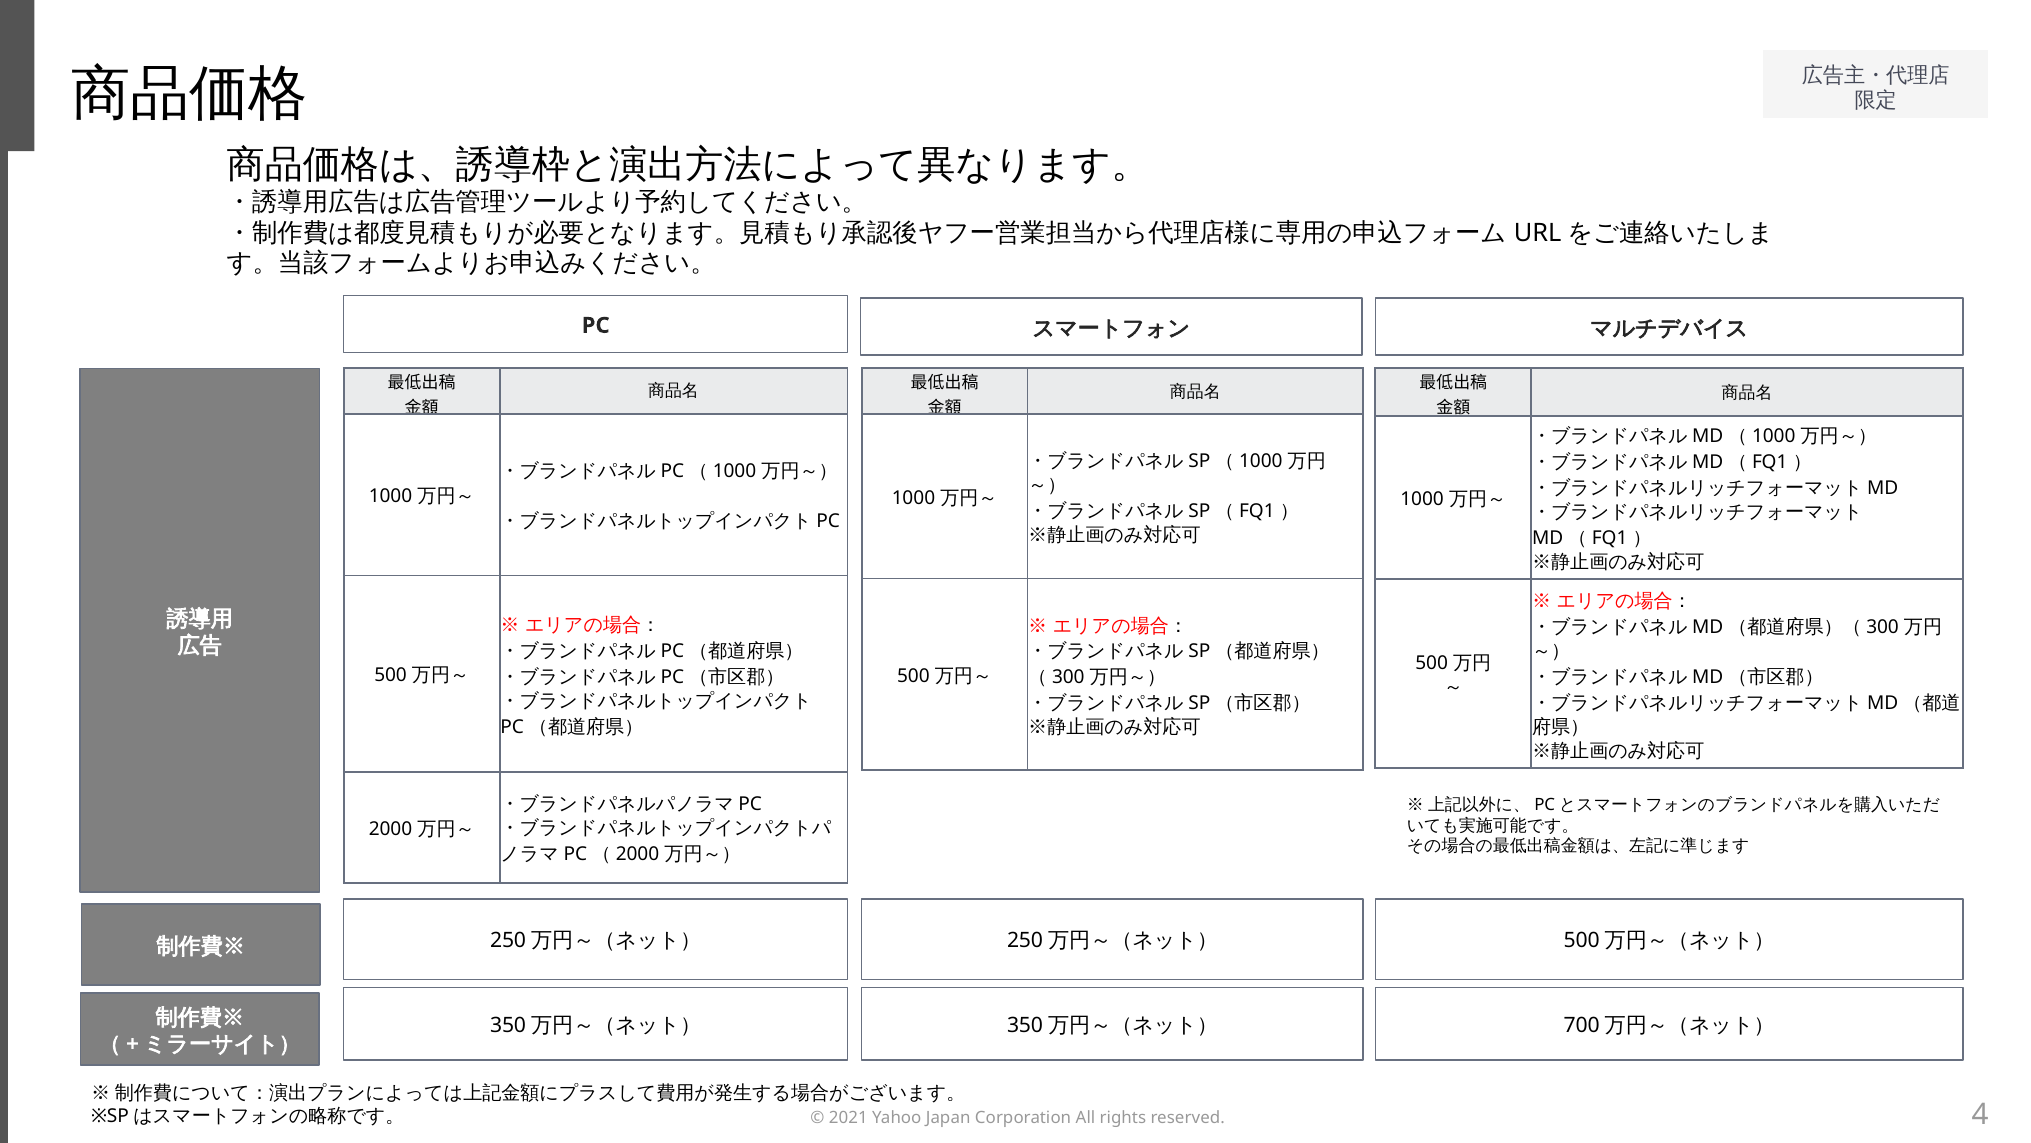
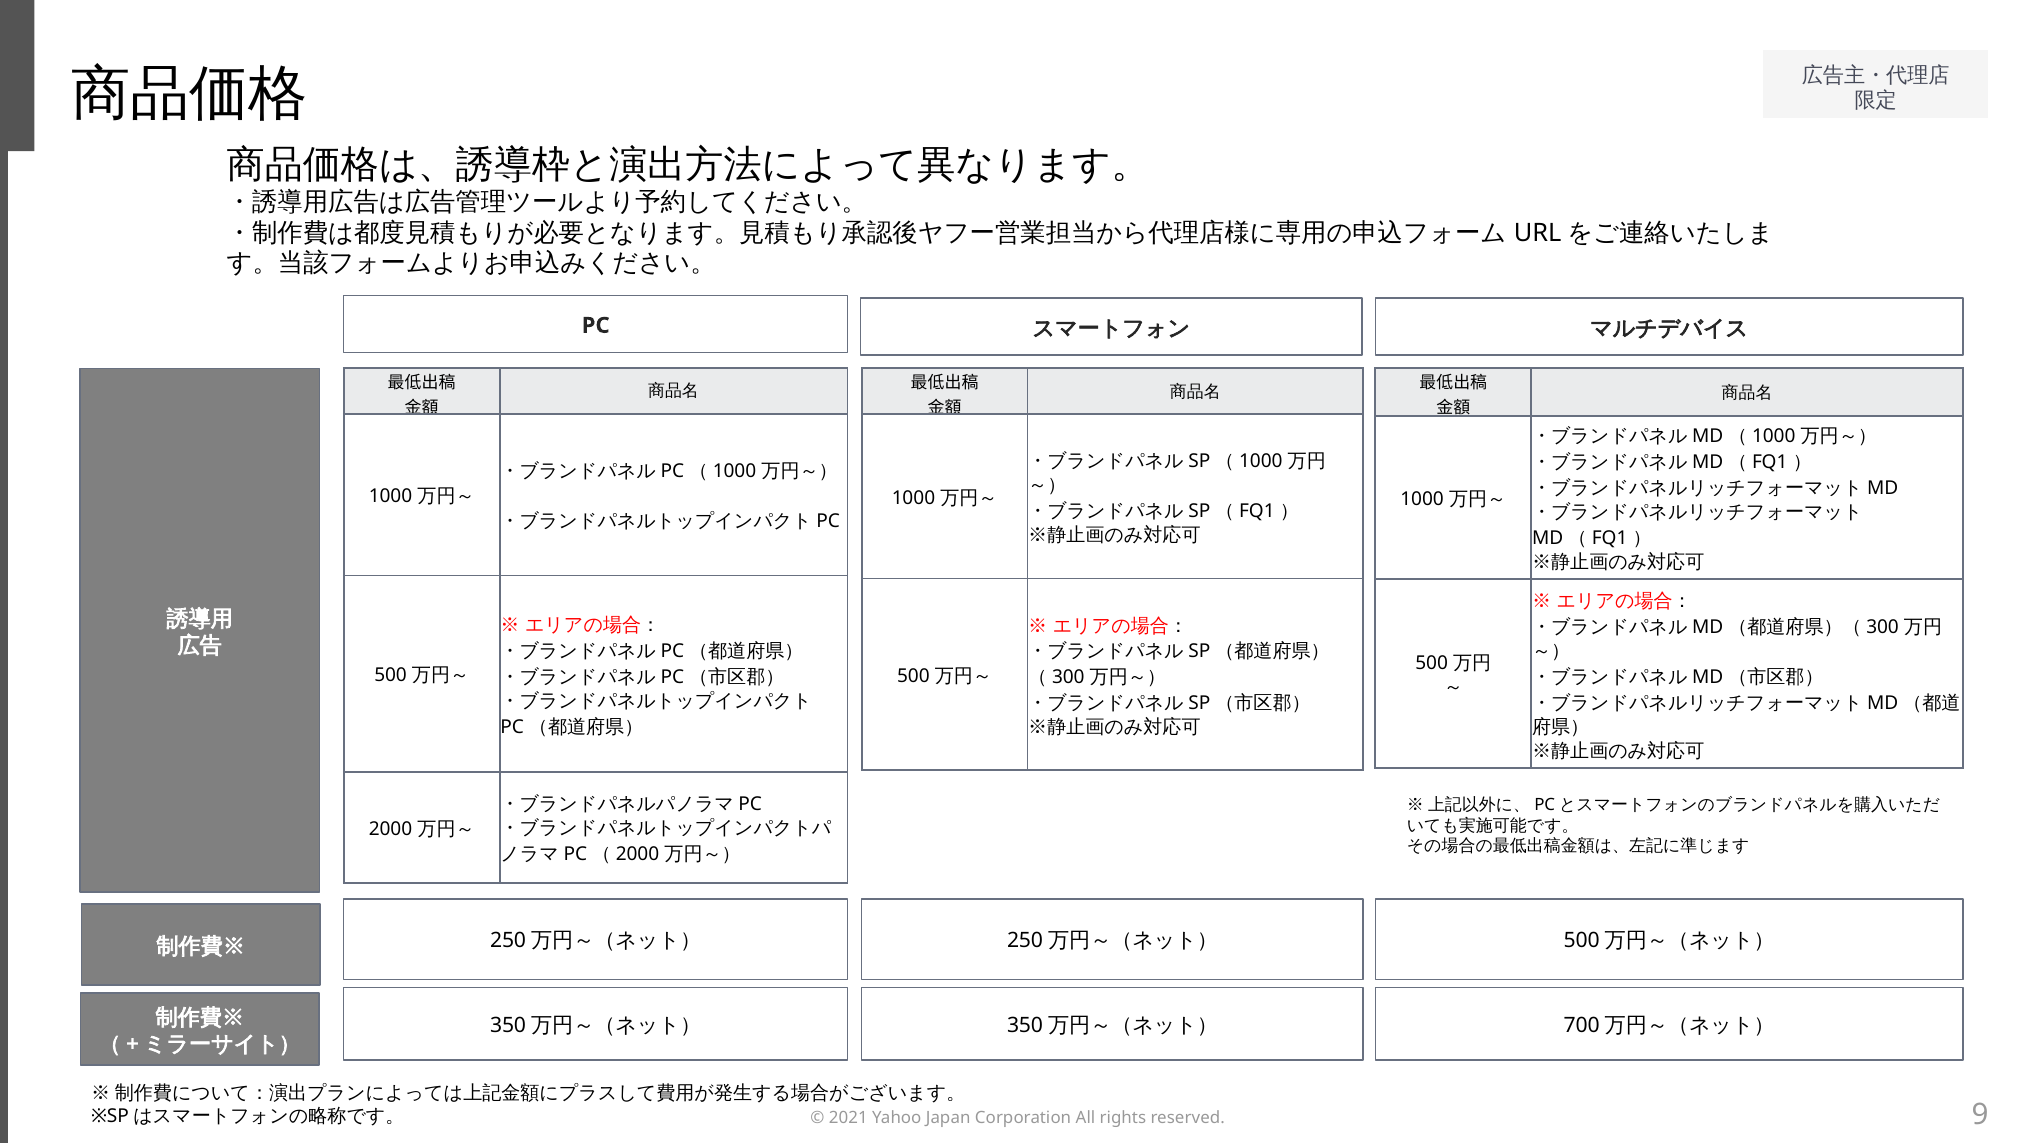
4: 4 -> 9 (1980, 1114)
